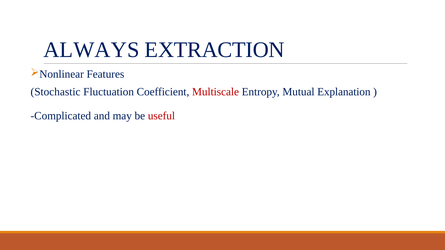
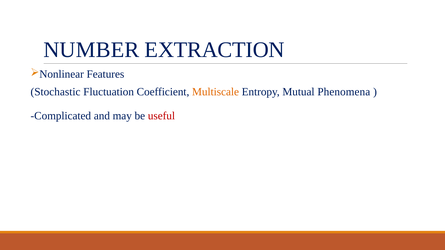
ALWAYS: ALWAYS -> NUMBER (91, 50)
Multiscale colour: red -> orange (216, 92)
Explanation: Explanation -> Phenomena (344, 92)
